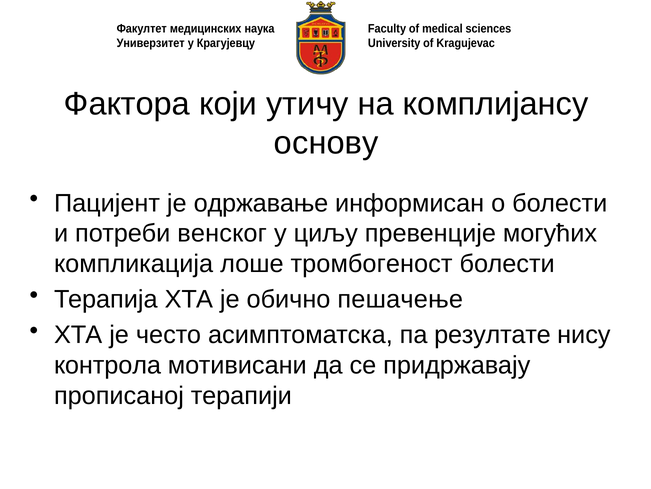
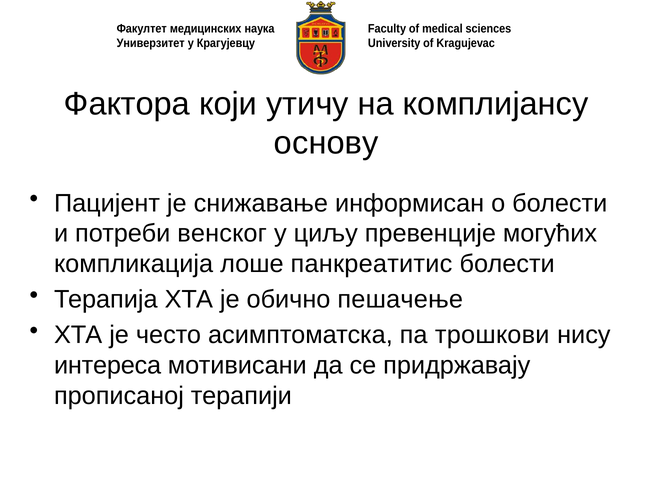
одржавање: одржавање -> снижавање (261, 203)
тромбогеност: тромбогеност -> панкреатитис (371, 264)
резултате: резултате -> трошкови (492, 335)
контрола: контрола -> интереса (108, 365)
